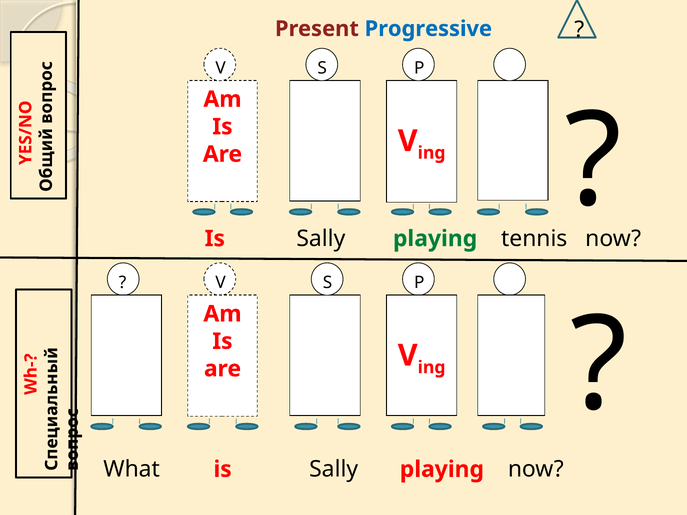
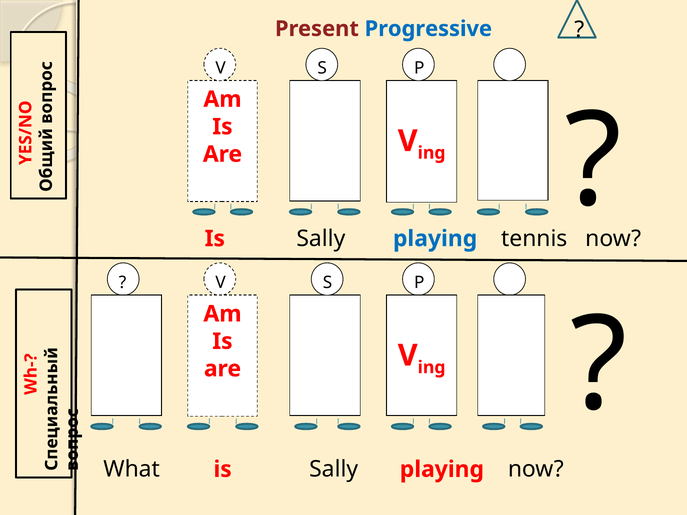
playing colour: green -> blue (435, 239)
